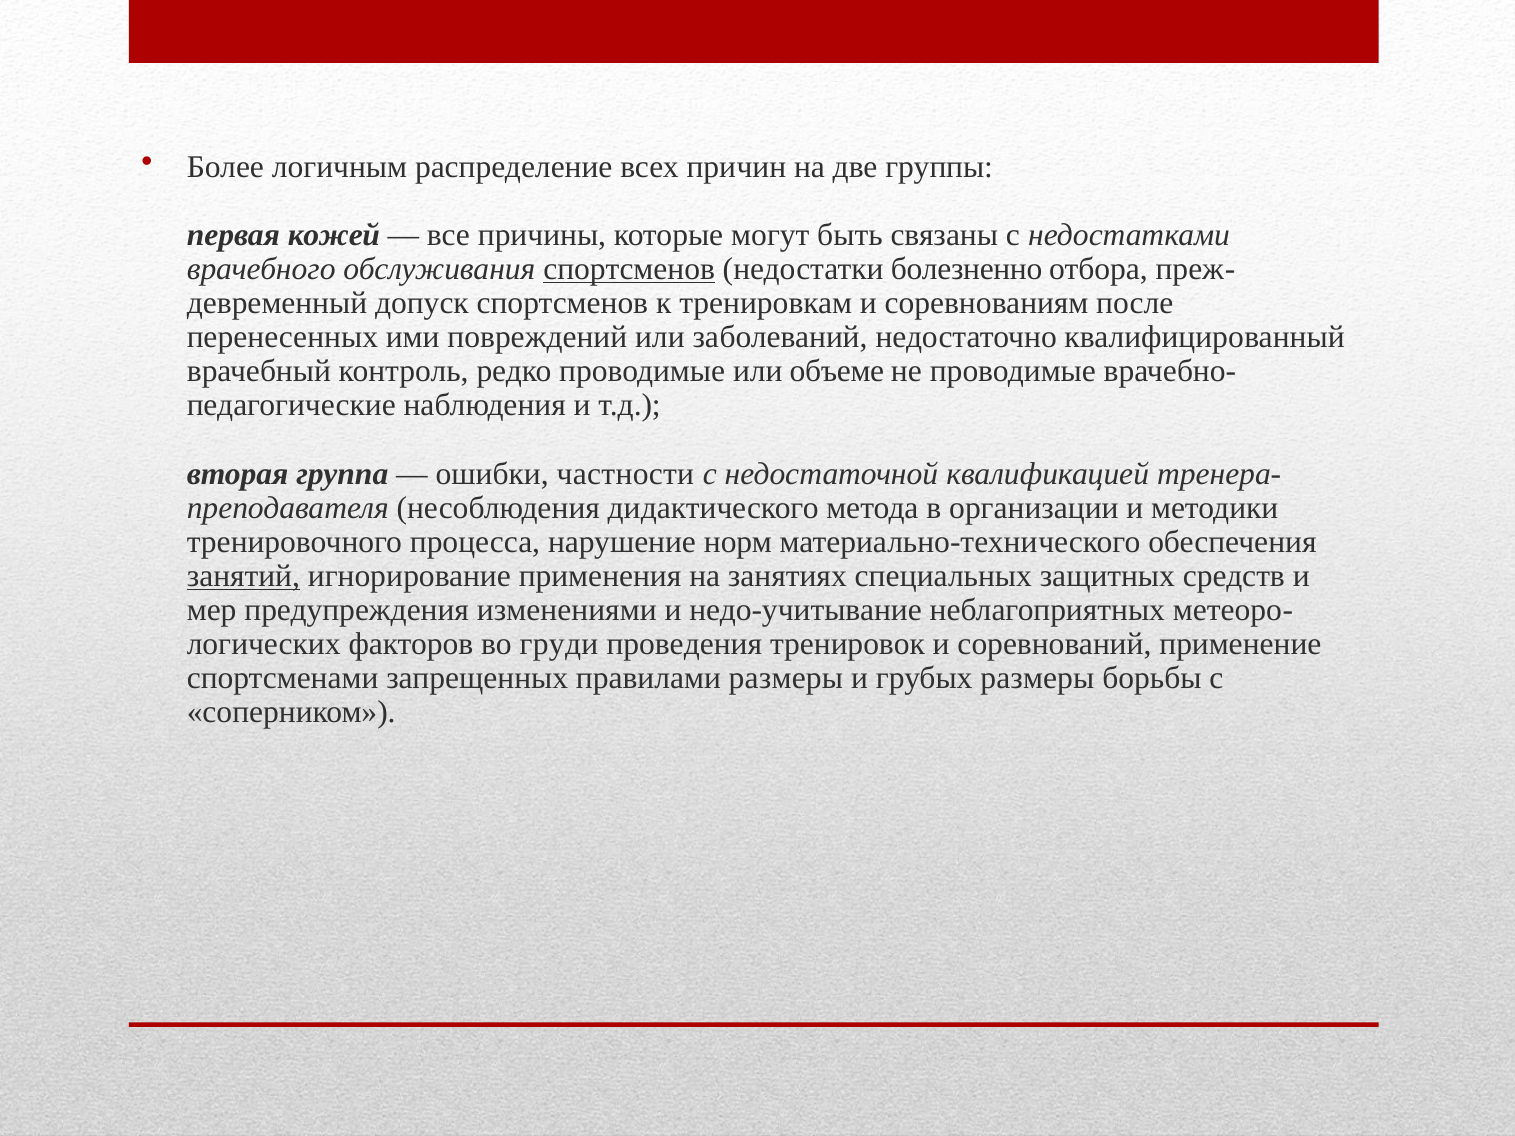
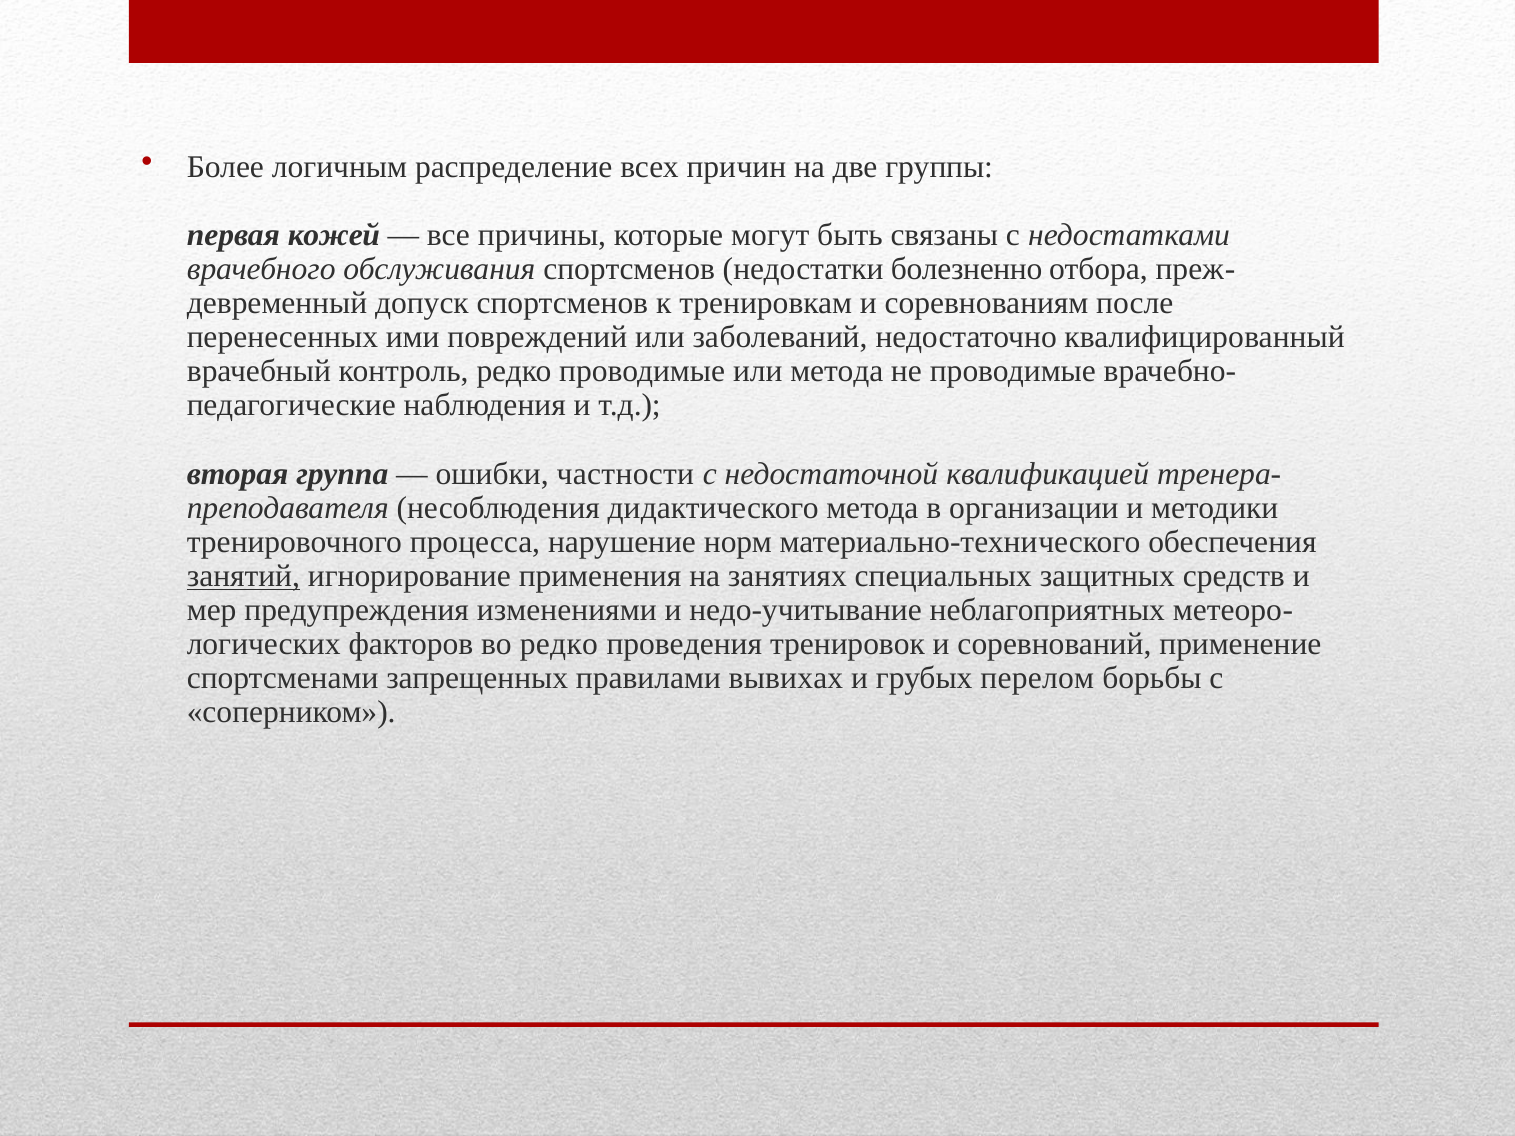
спортсменов underline: present -> none (629, 269)
или объеме: объеме -> метода (837, 371)
во груди: груди -> редко (559, 644)
правилами размеры: размеры -> вывихах (786, 678)
грубых размеры: размеры -> перелом (1037, 678)
